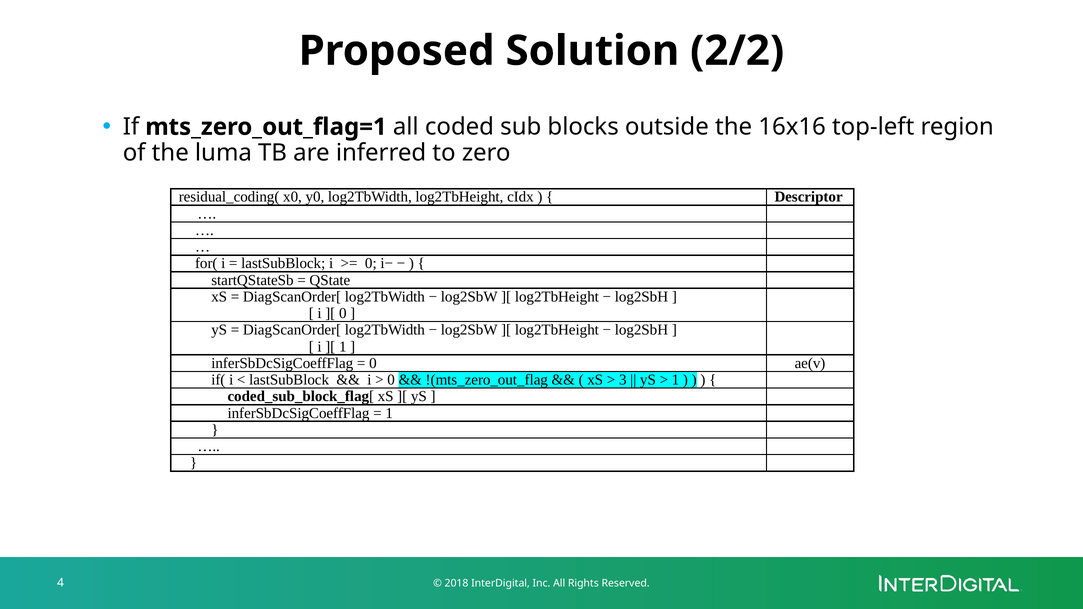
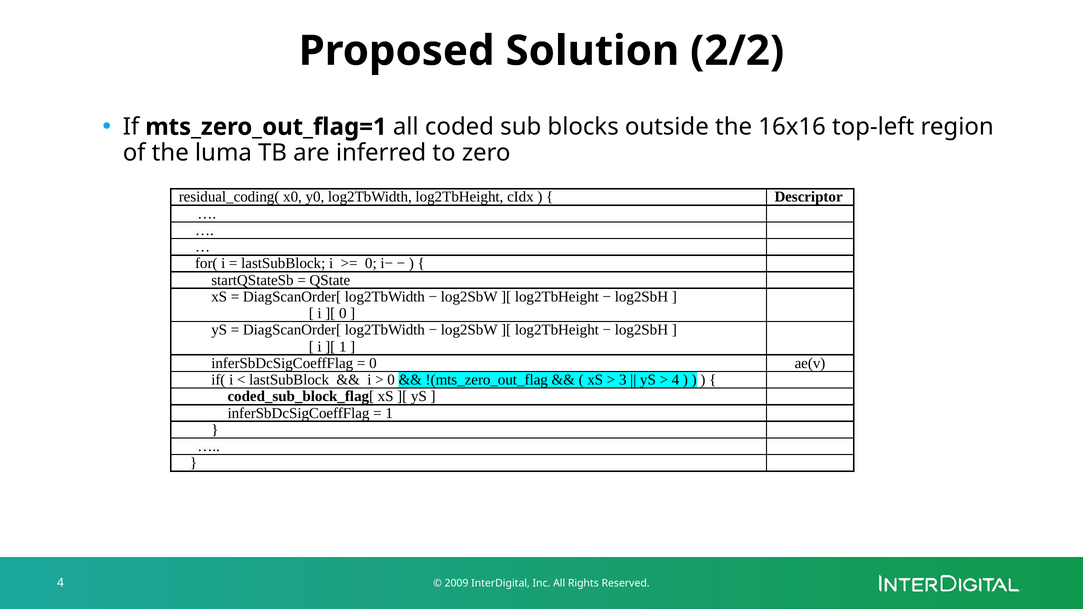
1: 1 -> 4 (675, 380)
2018: 2018 -> 2009 (457, 583)
